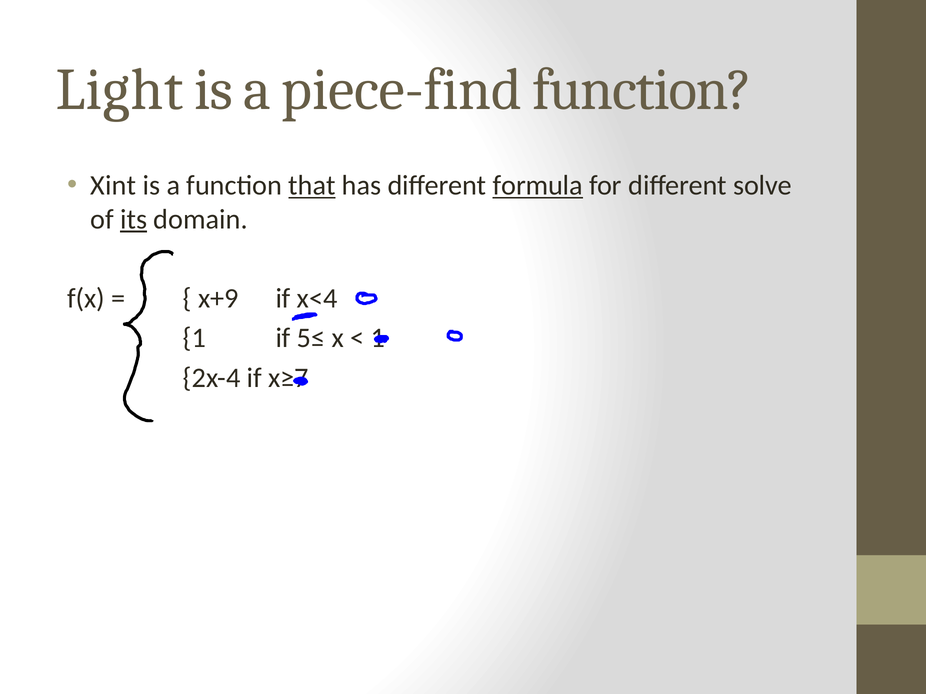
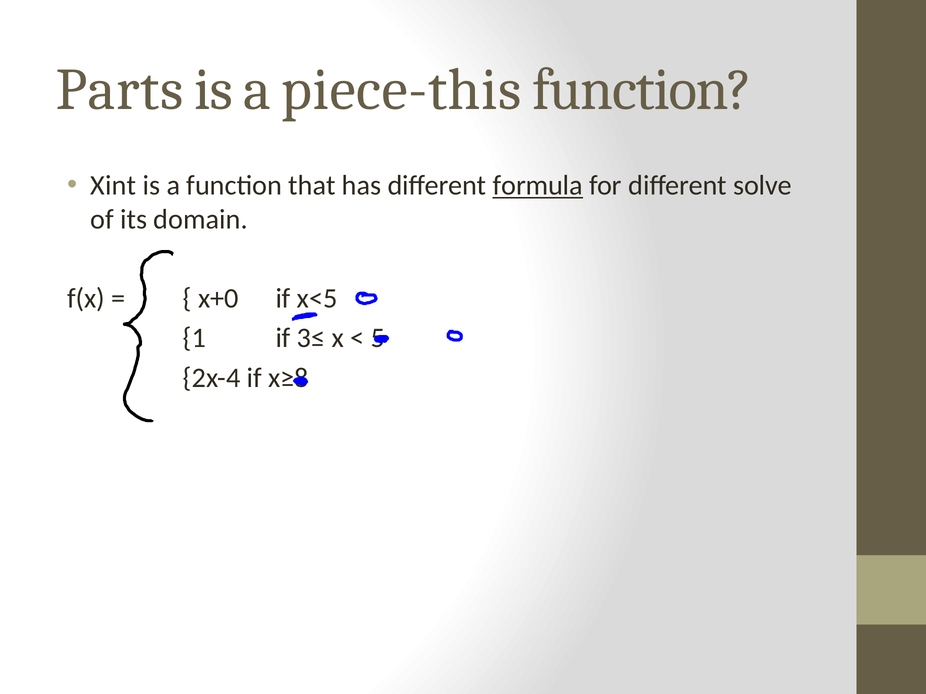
Light: Light -> Parts (119, 90)
piece-find: piece-find -> piece-this (401, 90)
that underline: present -> none (312, 186)
its underline: present -> none (134, 220)
x+9: x+9 -> x+0 (218, 299)
x<4: x<4 -> x<5 (317, 299)
5≤: 5≤ -> 3≤ (311, 338)
1: 1 -> 5 (378, 338)
x≥7: x≥7 -> x≥8 (288, 378)
